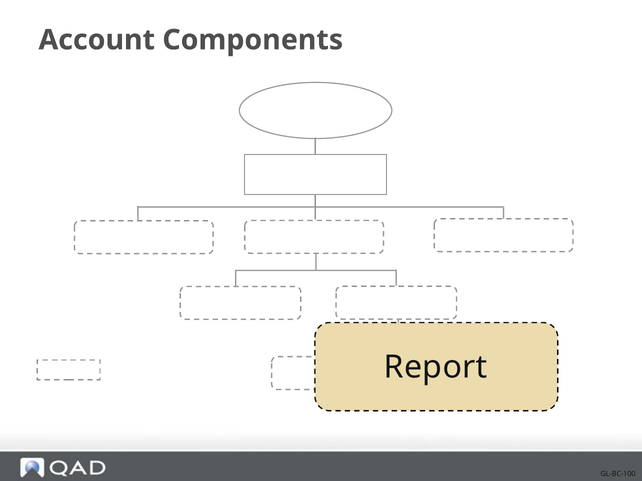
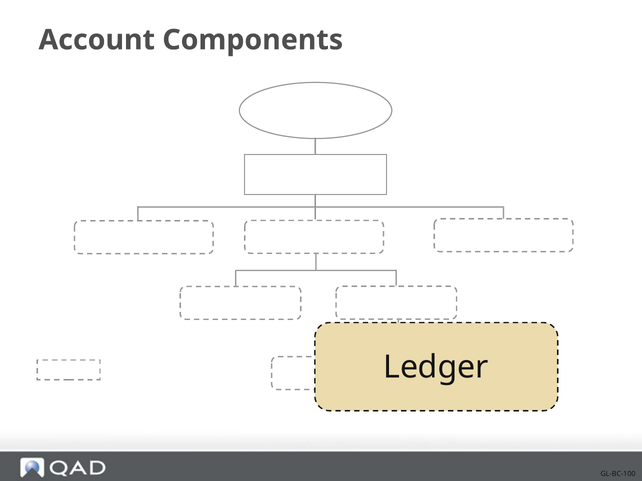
Optional Report: Report -> Ledger (436, 368)
